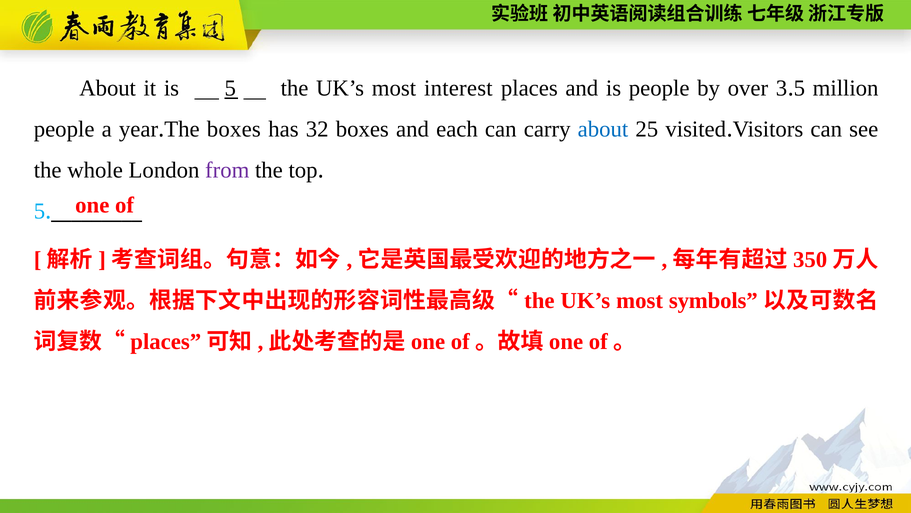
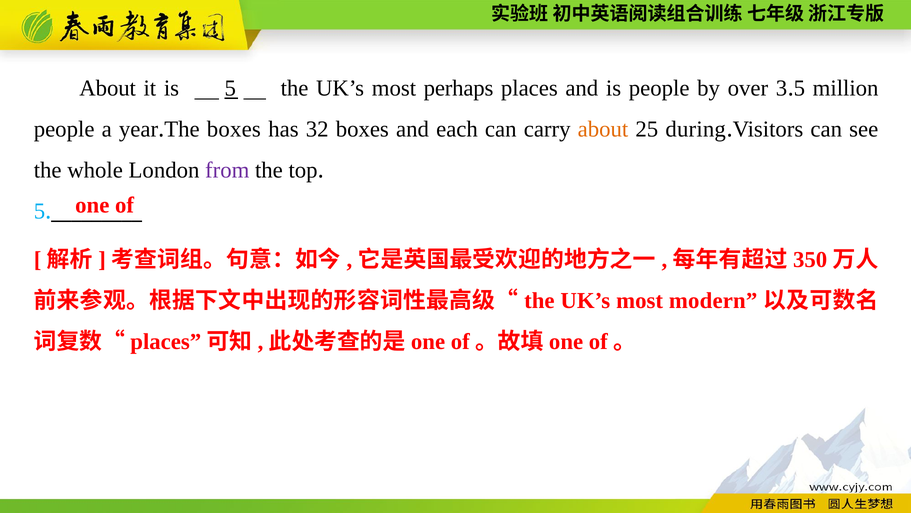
interest: interest -> perhaps (459, 88)
about colour: blue -> orange (603, 129)
visited: visited -> during (696, 129)
symbols: symbols -> modern (713, 301)
